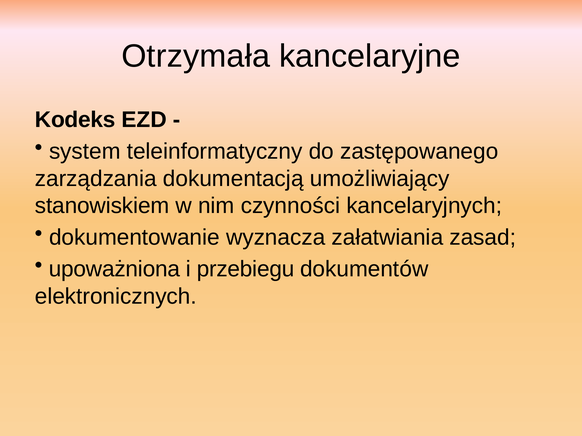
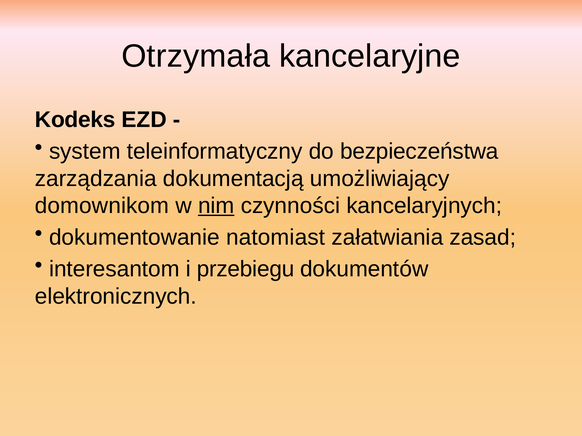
zastępowanego: zastępowanego -> bezpieczeństwa (419, 152)
stanowiskiem: stanowiskiem -> domownikom (102, 206)
nim underline: none -> present (216, 206)
wyznacza: wyznacza -> natomiast (276, 238)
upoważniona: upoważniona -> interesantom (114, 269)
